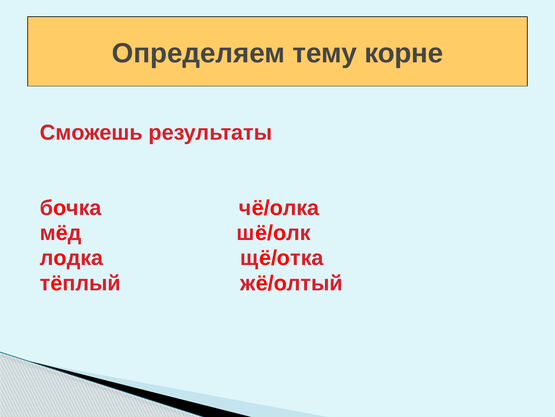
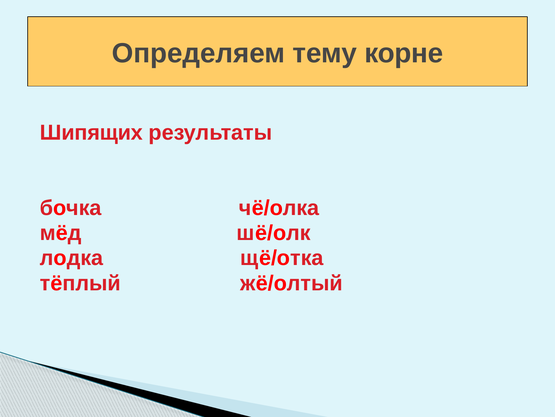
Сможешь: Сможешь -> Шипящих (91, 132)
